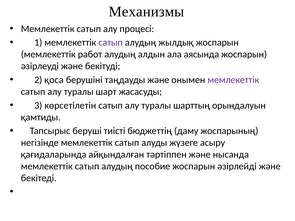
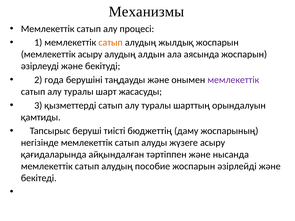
сатып colour: purple -> orange (111, 43)
мемлекеттік работ: работ -> асыру (90, 54)
қоса: қоса -> года (54, 80)
көрсетілетін: көрсетілетін -> қызметтерді (70, 105)
